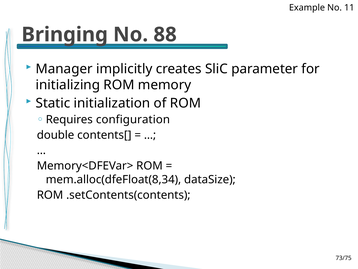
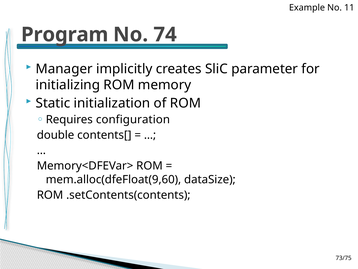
Bringing: Bringing -> Program (65, 35)
88: 88 -> 74 (165, 35)
mem.alloc(dfeFloat(8,34: mem.alloc(dfeFloat(8,34 -> mem.alloc(dfeFloat(9,60 (113, 179)
